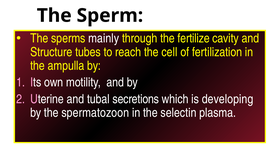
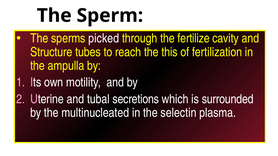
mainly: mainly -> picked (104, 38)
cell: cell -> this (170, 52)
developing: developing -> surrounded (228, 99)
spermatozoon: spermatozoon -> multinucleated (95, 113)
